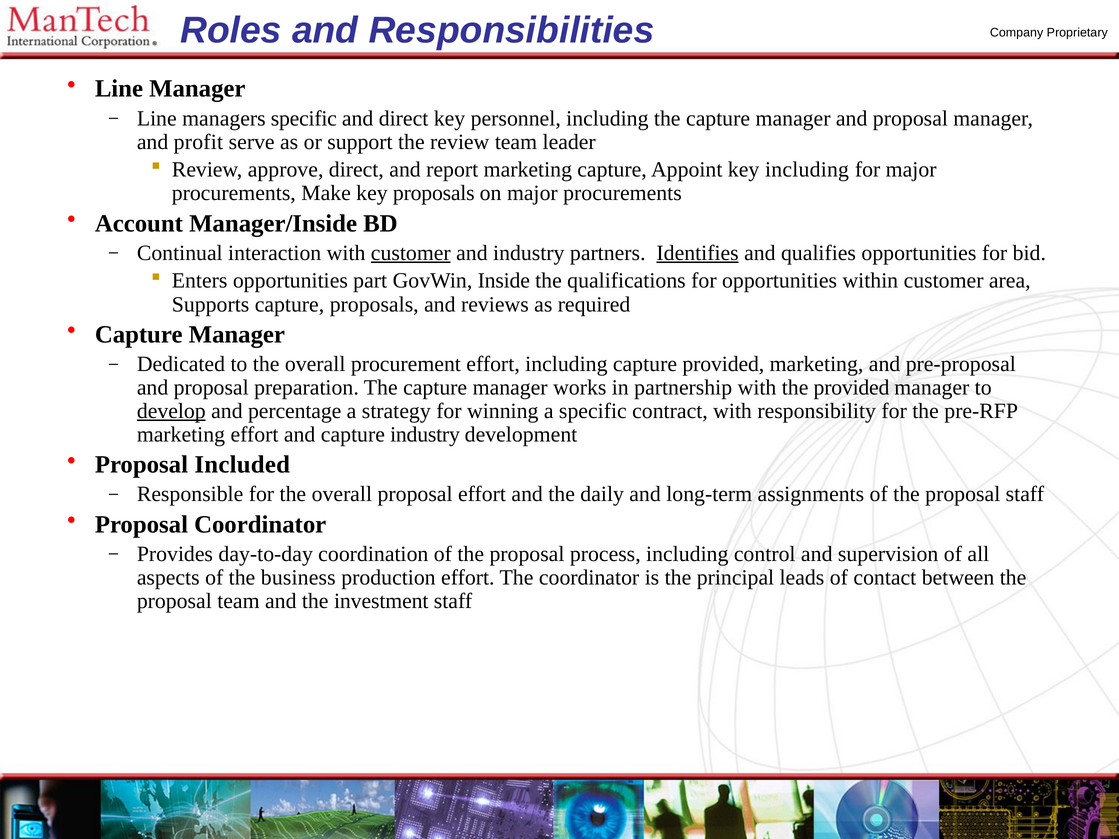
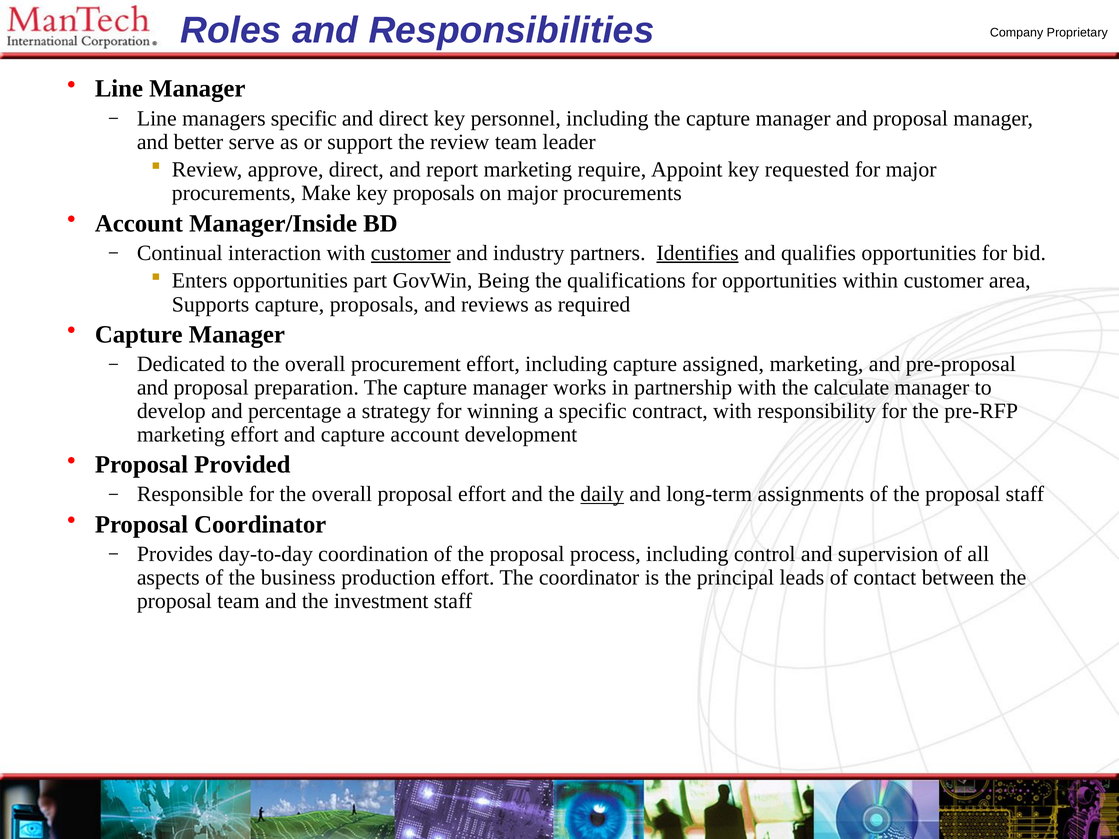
profit: profit -> better (198, 142)
marketing capture: capture -> require (612, 170)
key including: including -> requested (807, 170)
Inside: Inside -> Being (504, 281)
capture provided: provided -> assigned (723, 364)
the provided: provided -> calculate (852, 388)
develop underline: present -> none (171, 411)
capture industry: industry -> account (425, 435)
Included: Included -> Provided (242, 465)
daily underline: none -> present (602, 494)
